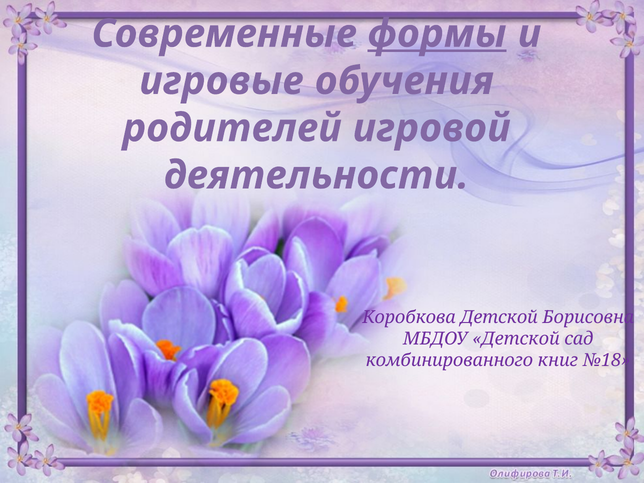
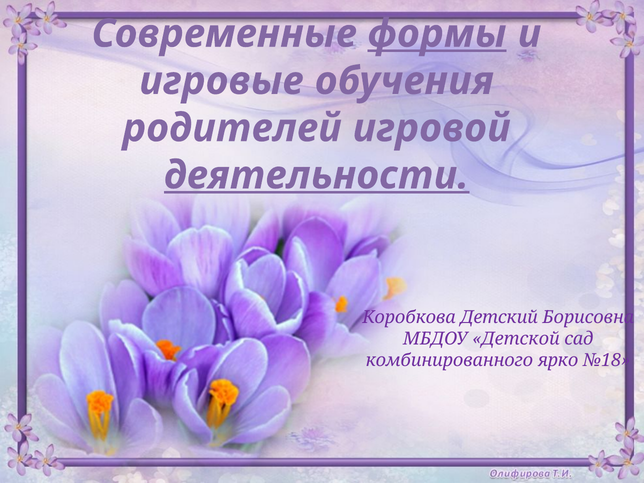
деятельности underline: none -> present (316, 175)
Коробкова Детской: Детской -> Детский (499, 318)
книг: книг -> ярко (558, 361)
